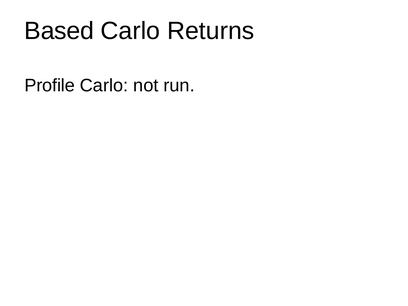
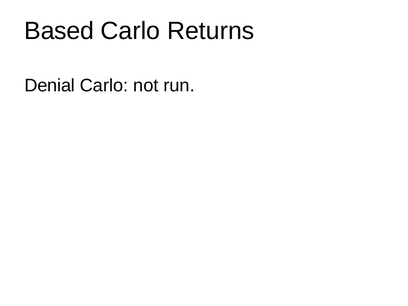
Profile: Profile -> Denial (50, 86)
